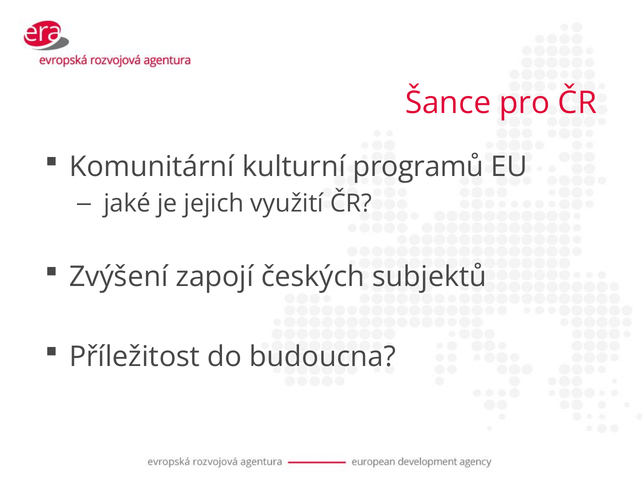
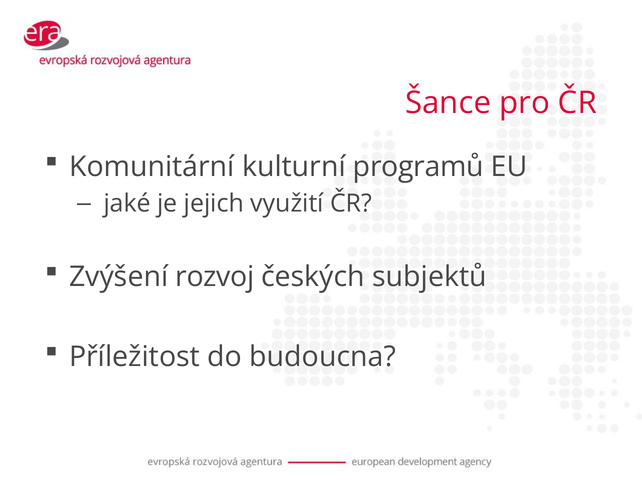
zapojí: zapojí -> rozvoj (215, 276)
